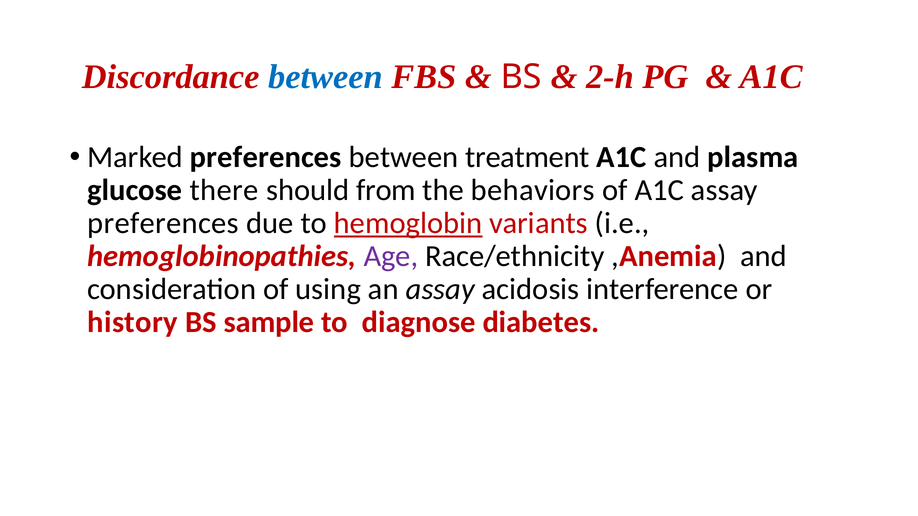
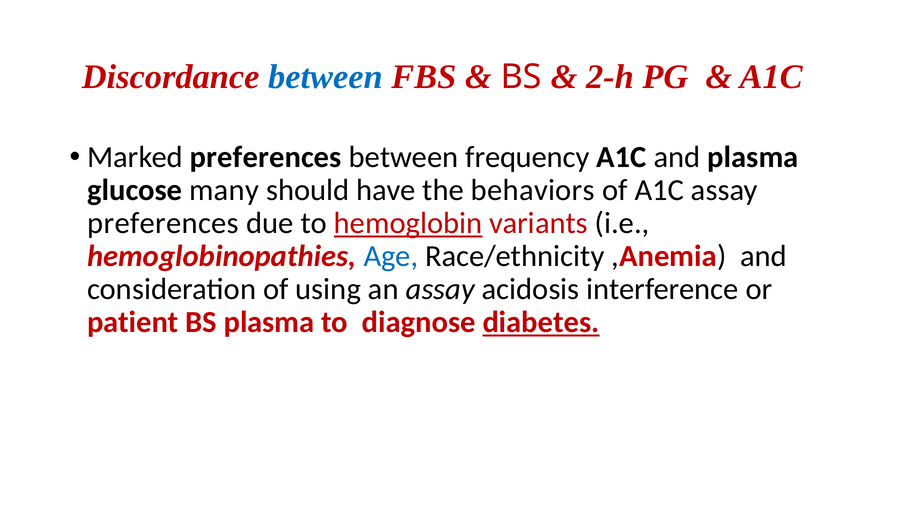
treatment: treatment -> frequency (527, 157)
there: there -> many (224, 190)
from: from -> have (386, 190)
Age colour: purple -> blue (391, 256)
history: history -> patient (133, 323)
BS sample: sample -> plasma (269, 323)
diabetes underline: none -> present (541, 323)
